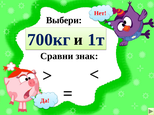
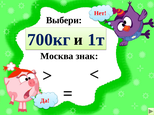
Сравни: Сравни -> Москва (57, 56)
